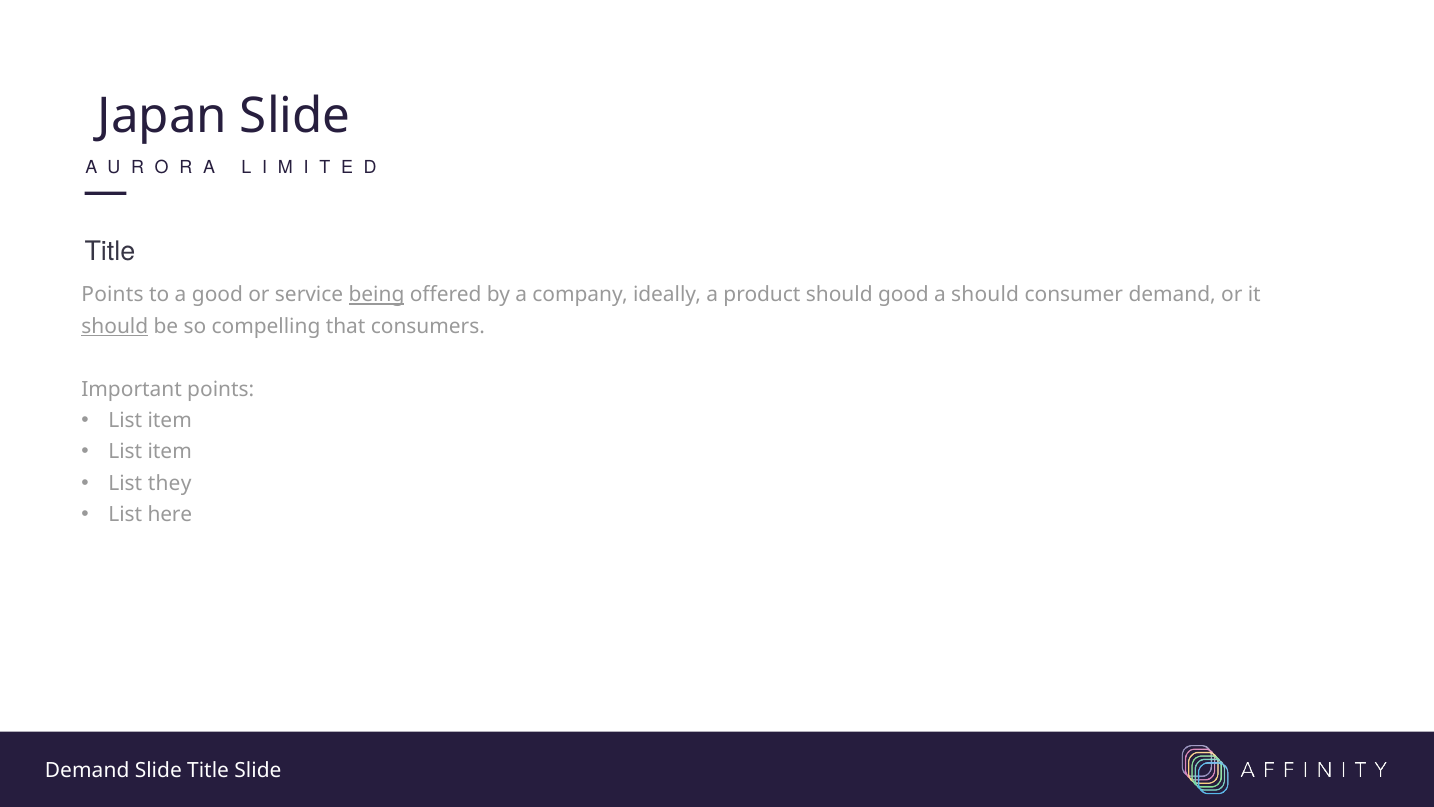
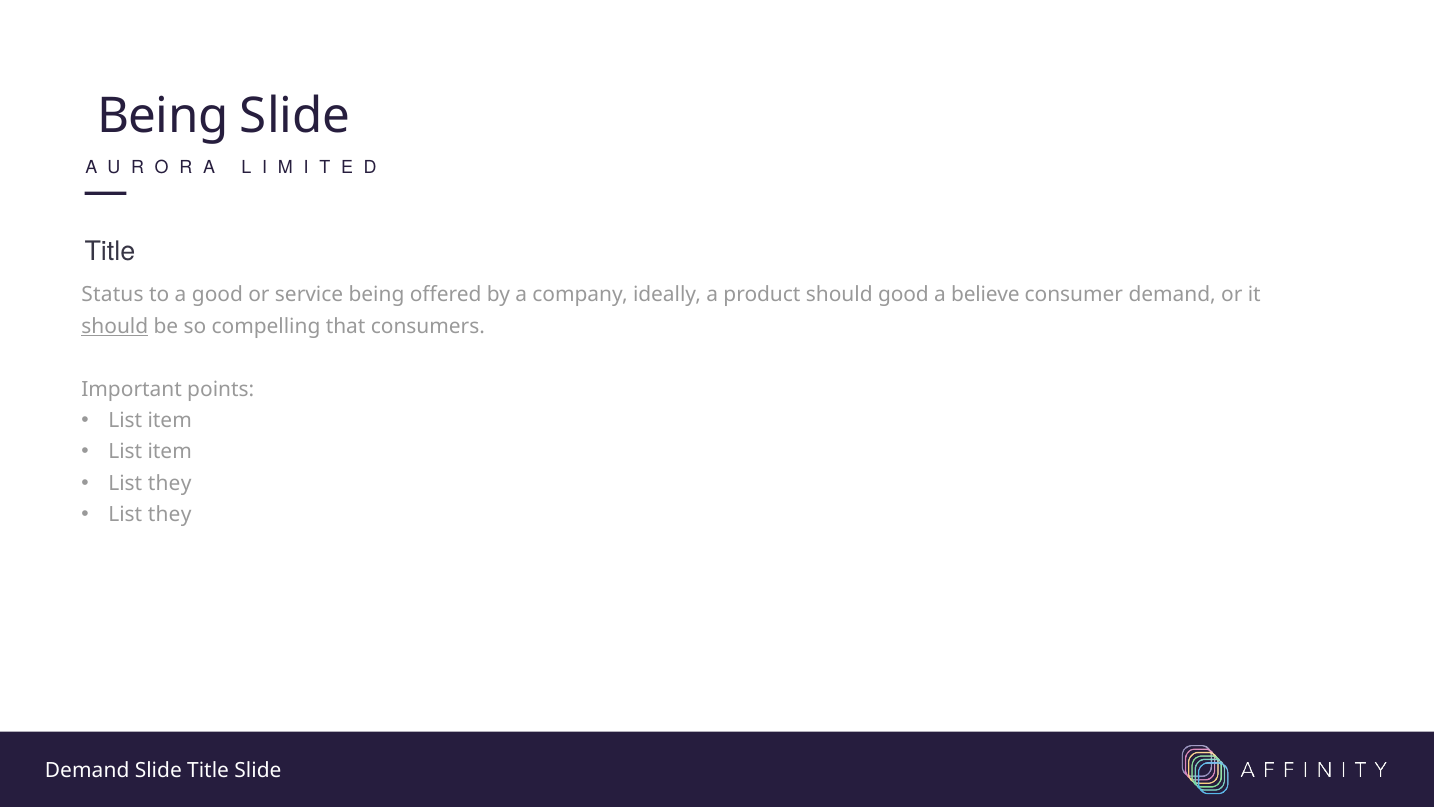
Japan: Japan -> Being (163, 117)
Points: Points -> Status (113, 295)
being underline: present -> none (376, 295)
a should: should -> believe (985, 295)
here: here -> they (170, 515)
